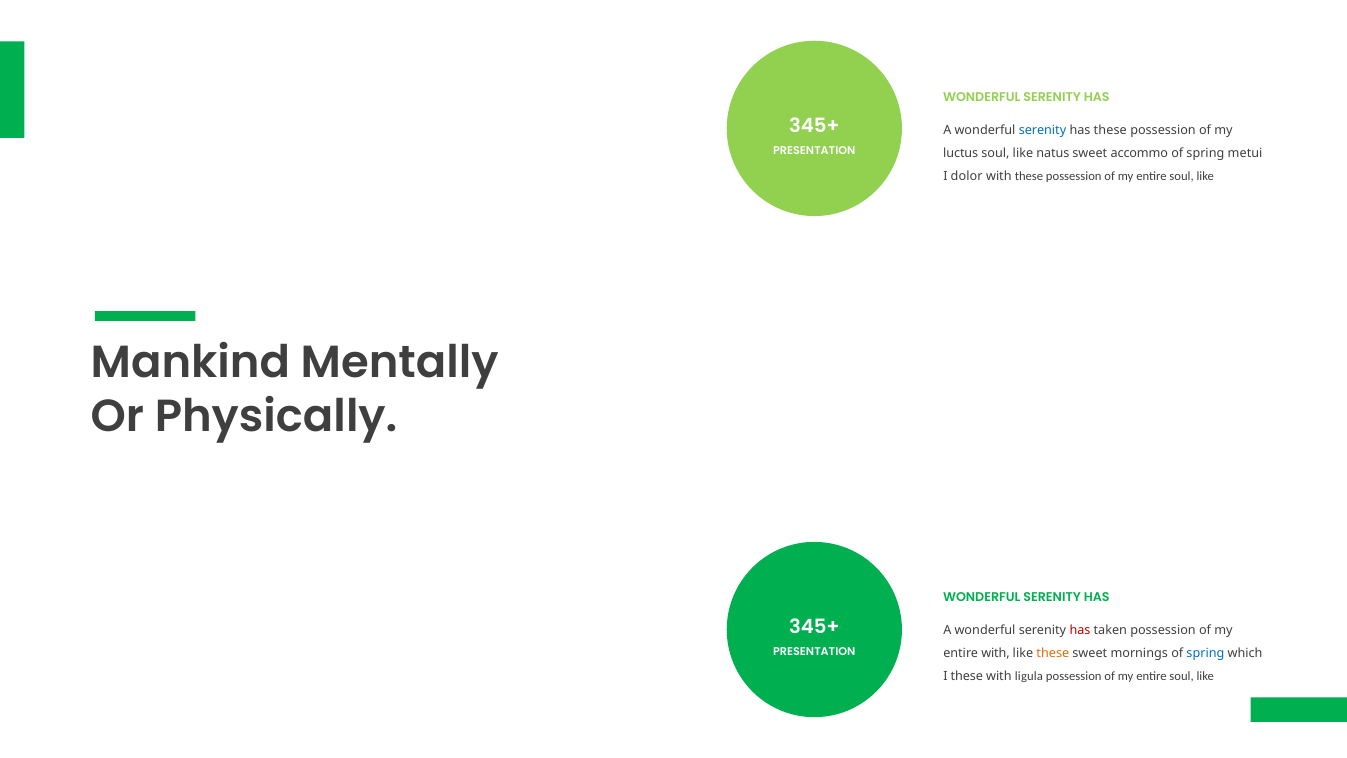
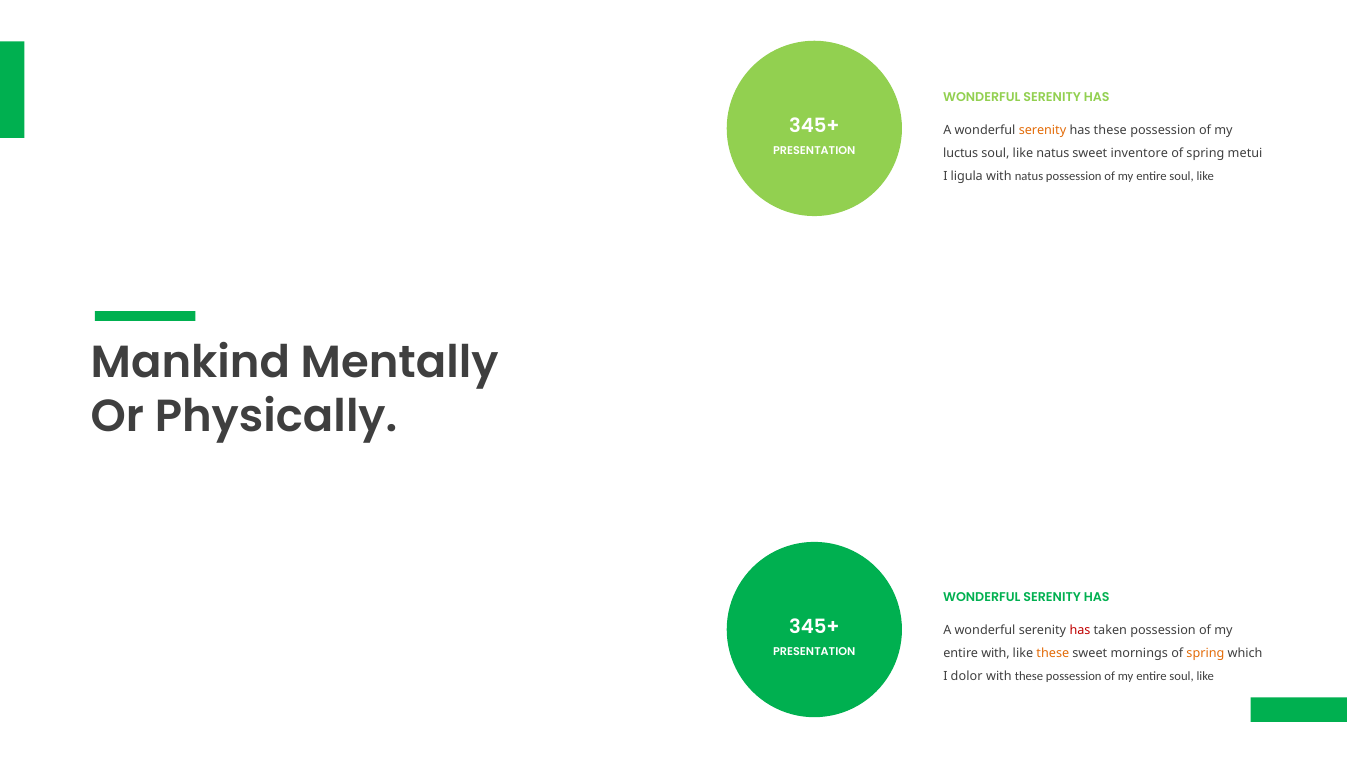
serenity colour: blue -> orange (1042, 131)
accommo: accommo -> inventore (1139, 153)
dolor: dolor -> ligula (967, 176)
with these: these -> natus (1029, 176)
spring colour: blue -> orange (1205, 653)
I these: these -> dolor (967, 676)
with ligula: ligula -> these (1029, 676)
